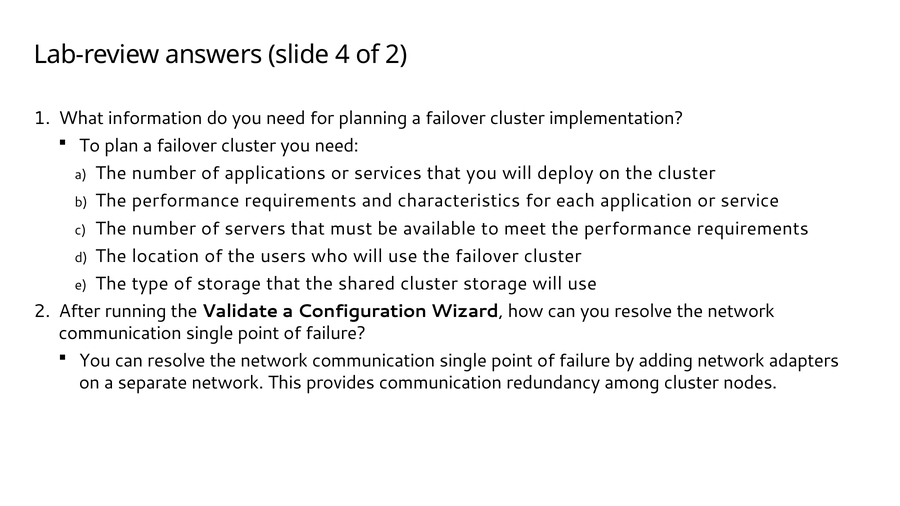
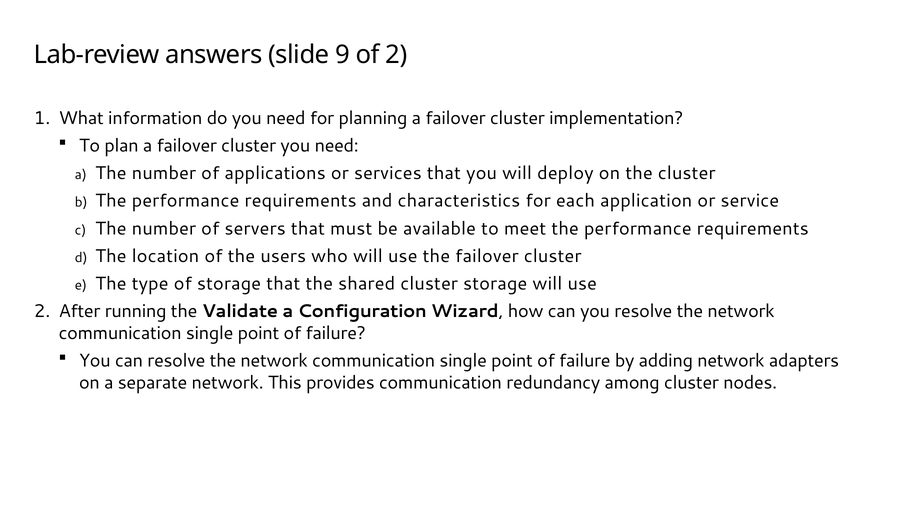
4: 4 -> 9 (343, 55)
